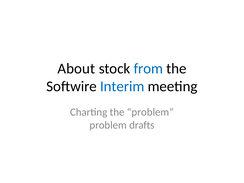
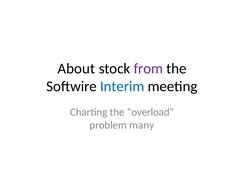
from colour: blue -> purple (148, 69)
the problem: problem -> overload (150, 112)
drafts: drafts -> many (142, 125)
